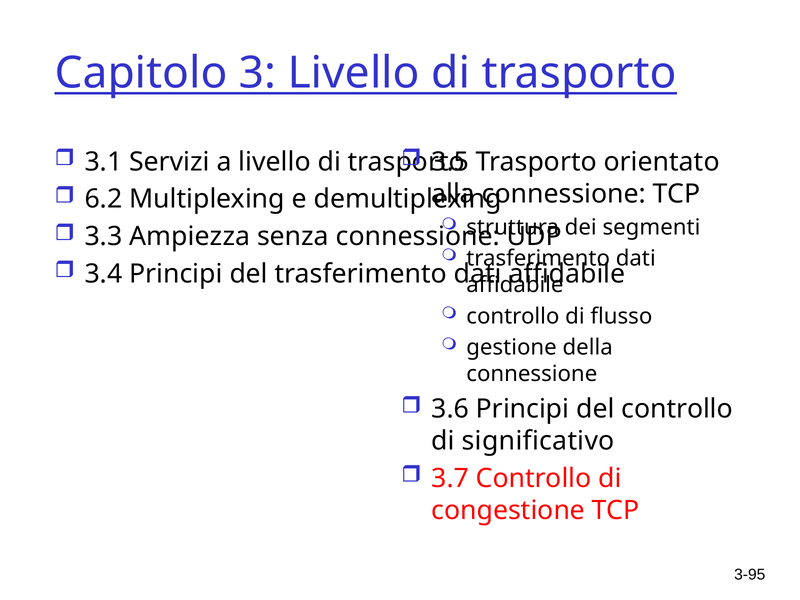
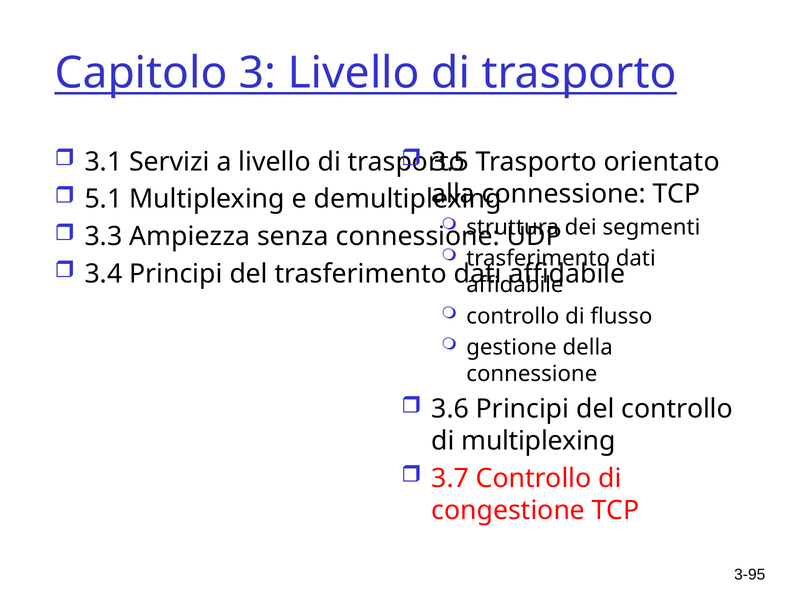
6.2: 6.2 -> 5.1 (104, 199)
di significativo: significativo -> multiplexing (539, 441)
